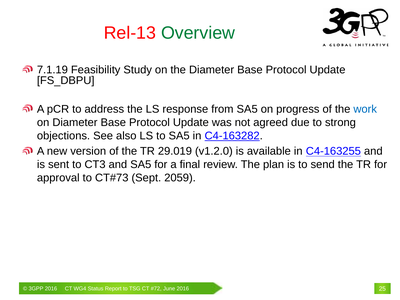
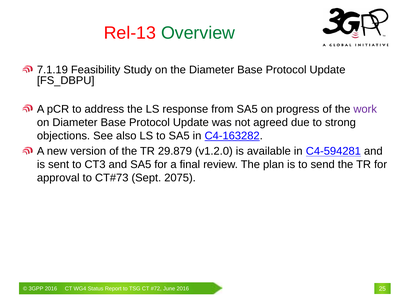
work colour: blue -> purple (365, 109)
29.019: 29.019 -> 29.879 (175, 151)
C4-163255: C4-163255 -> C4-594281 (333, 151)
2059: 2059 -> 2075 (180, 178)
